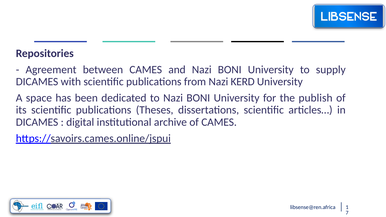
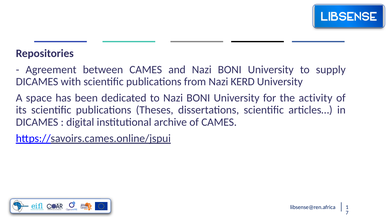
publish: publish -> activity (316, 98)
